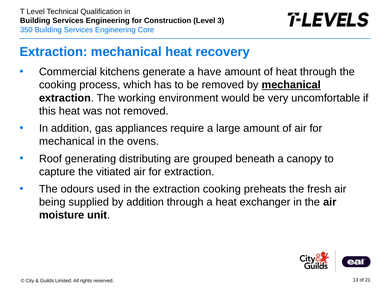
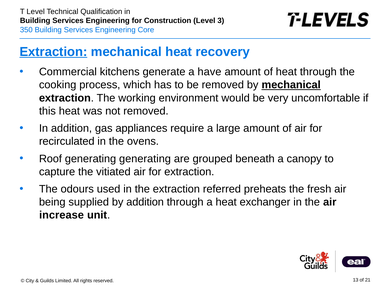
Extraction underline: none -> present (53, 52)
mechanical: mechanical -> recirculated (67, 141)
generating distributing: distributing -> generating (145, 158)
extraction cooking: cooking -> referred (222, 189)
moisture: moisture -> increase (61, 215)
